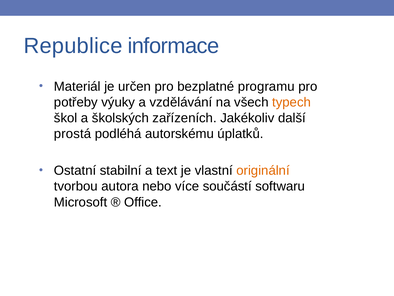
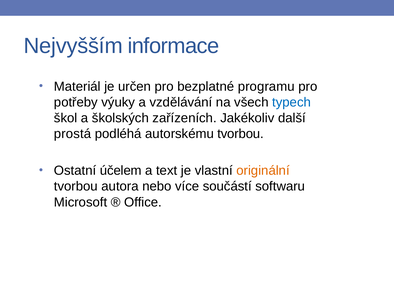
Republice: Republice -> Nejvyšším (73, 46)
typech colour: orange -> blue (292, 102)
autorskému úplatků: úplatků -> tvorbou (241, 134)
stabilní: stabilní -> účelem (121, 170)
